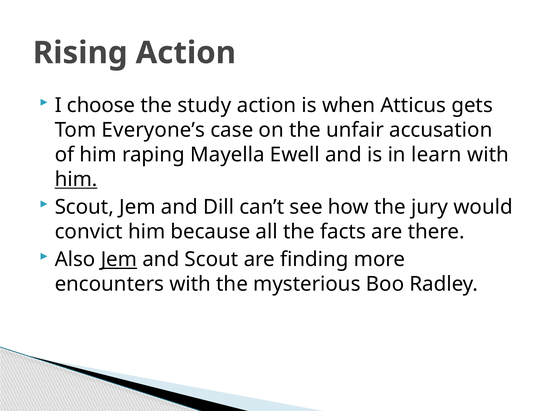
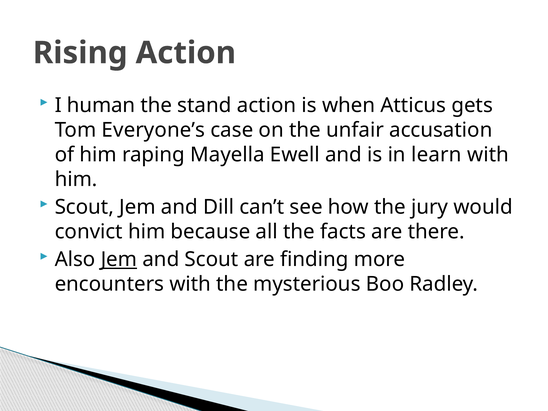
choose: choose -> human (101, 105)
study: study -> stand (204, 105)
him underline: present -> none (76, 179)
